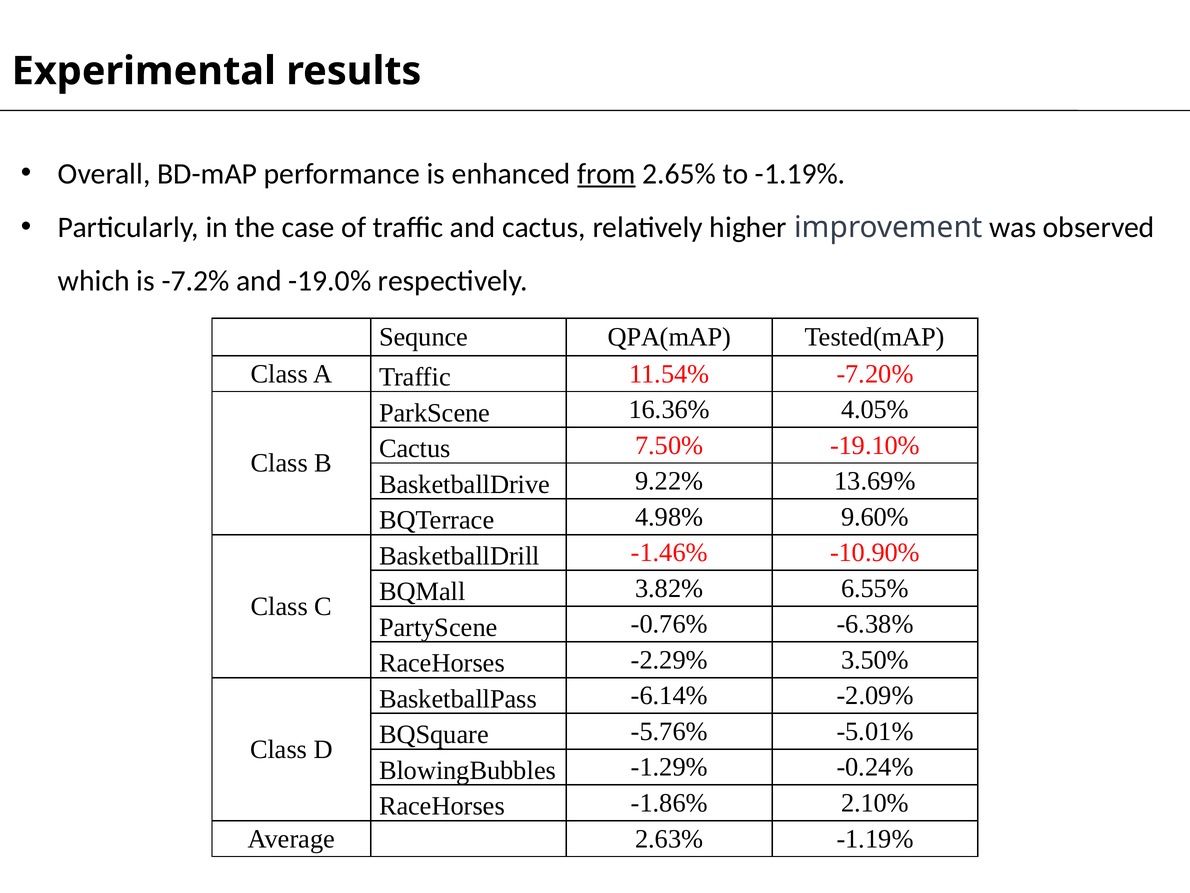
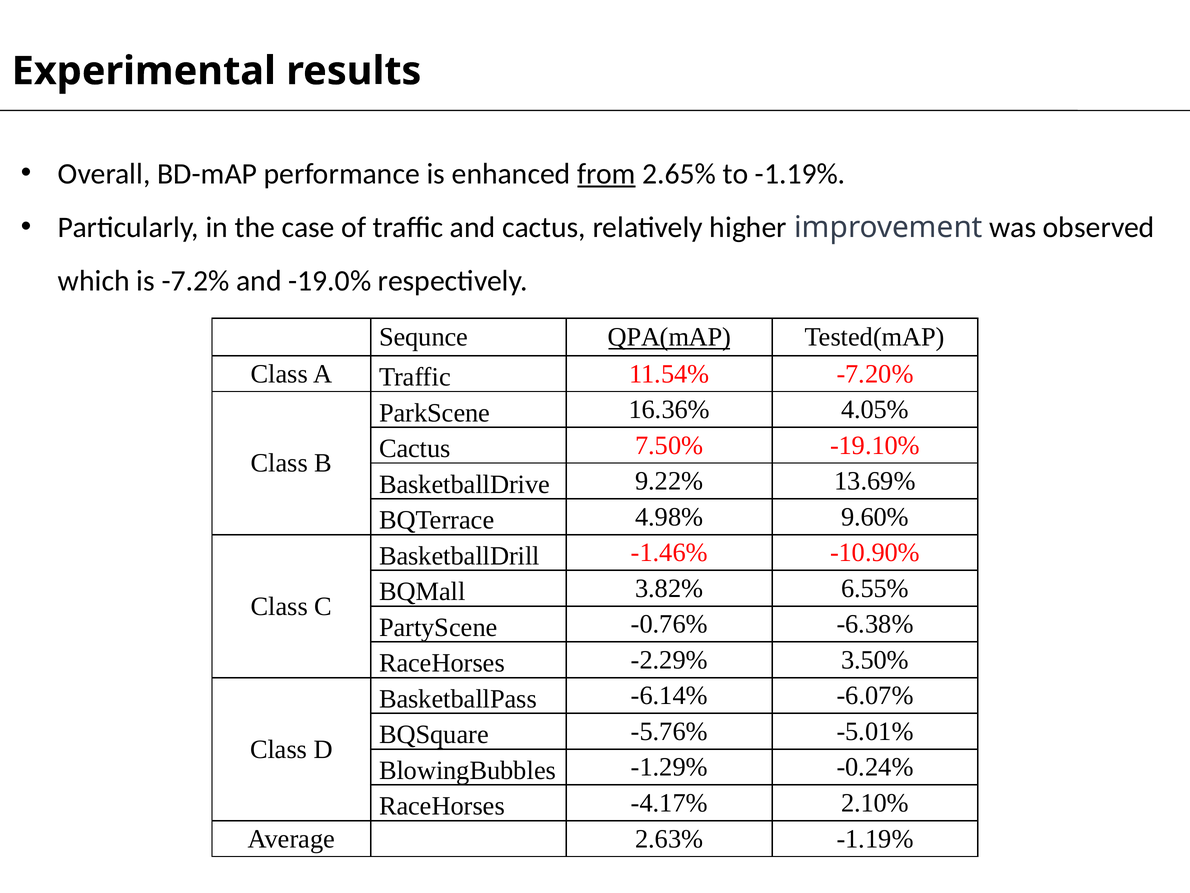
QPA(mAP underline: none -> present (669, 337)
-2.09%: -2.09% -> -6.07% (875, 695)
-1.86%: -1.86% -> -4.17% (669, 803)
